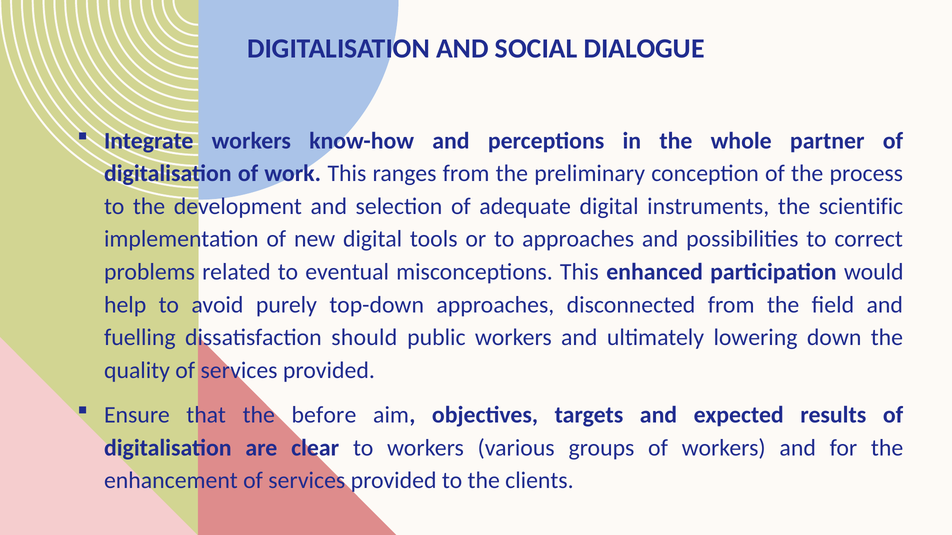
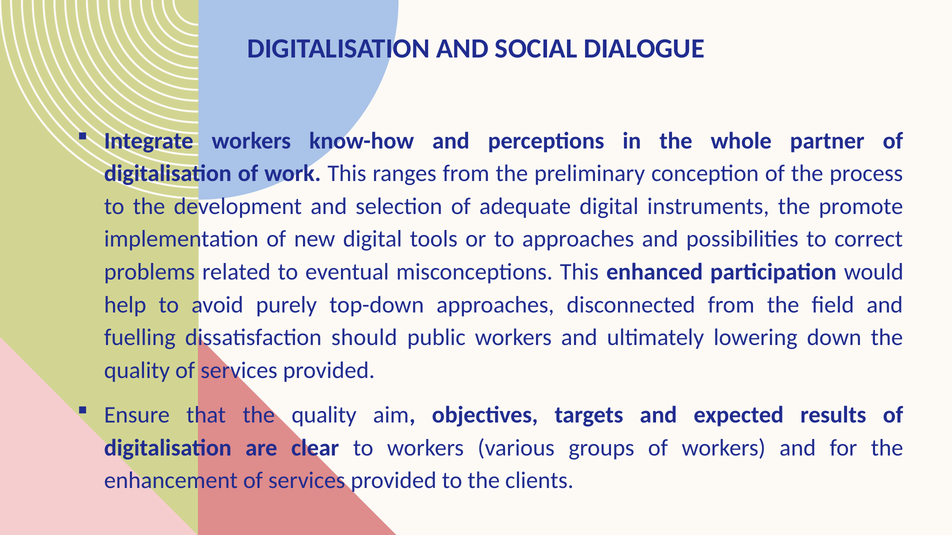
scientific: scientific -> promote (861, 206)
that the before: before -> quality (324, 415)
